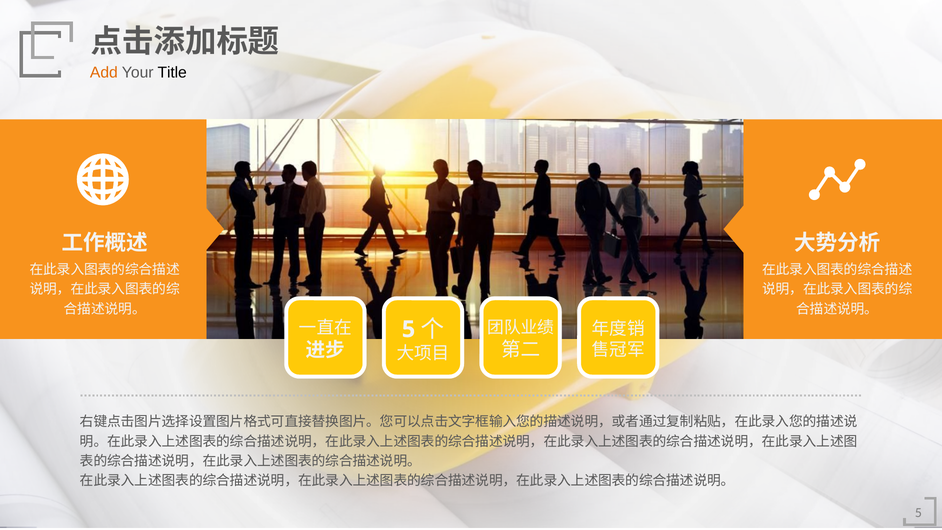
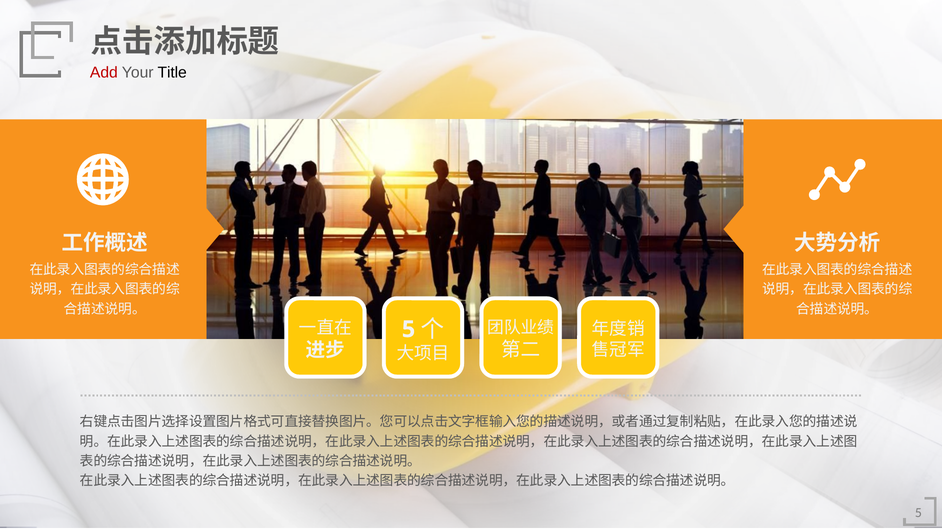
Add colour: orange -> red (104, 73)
